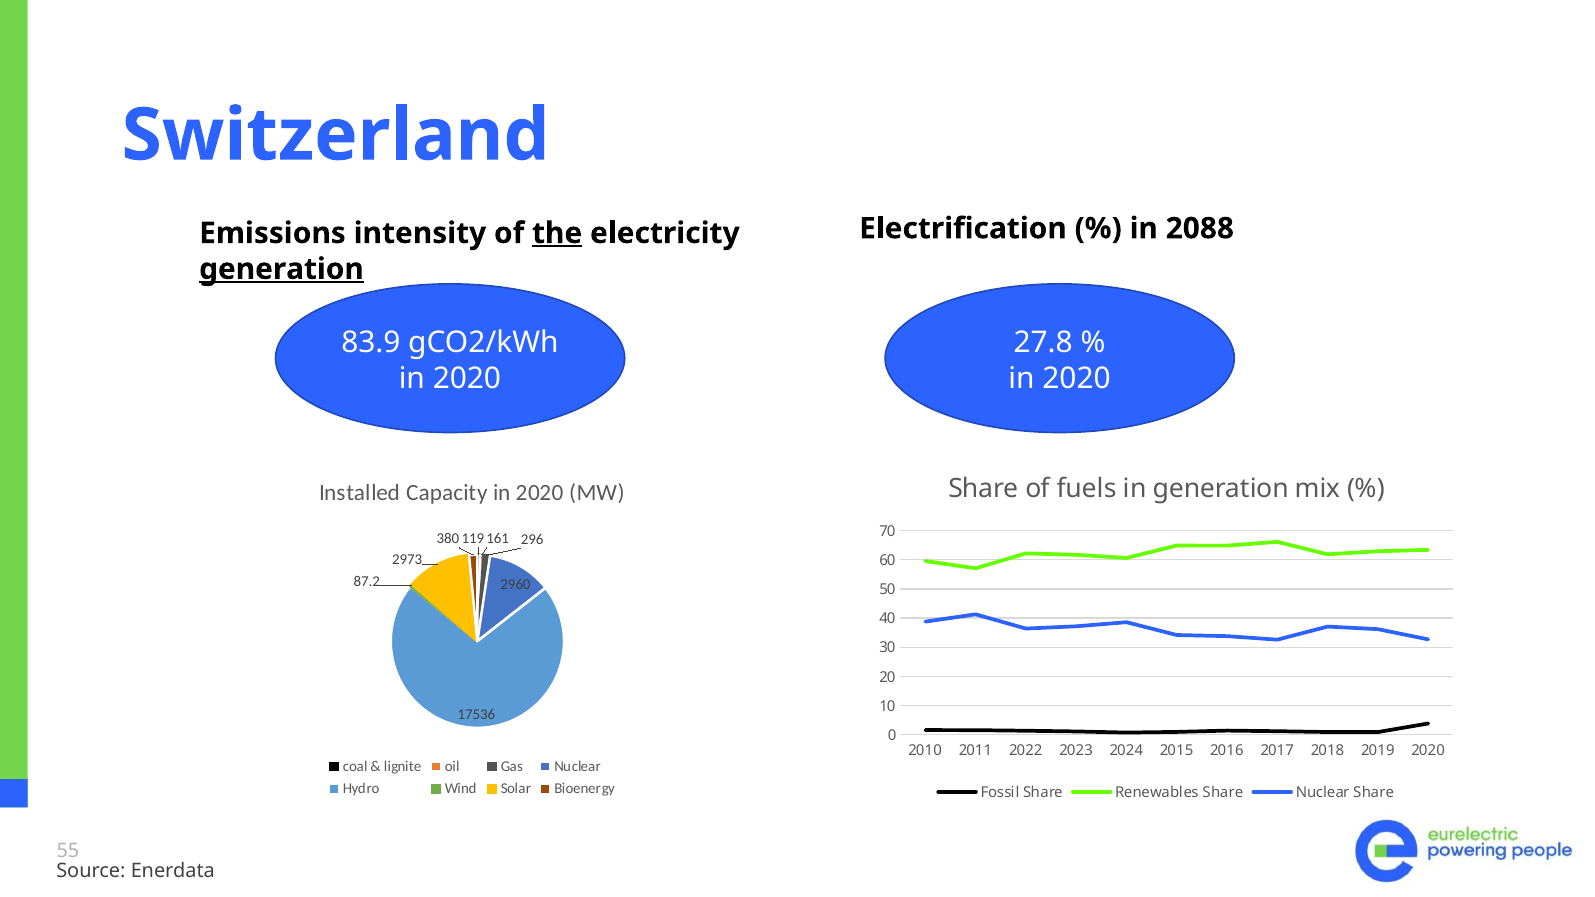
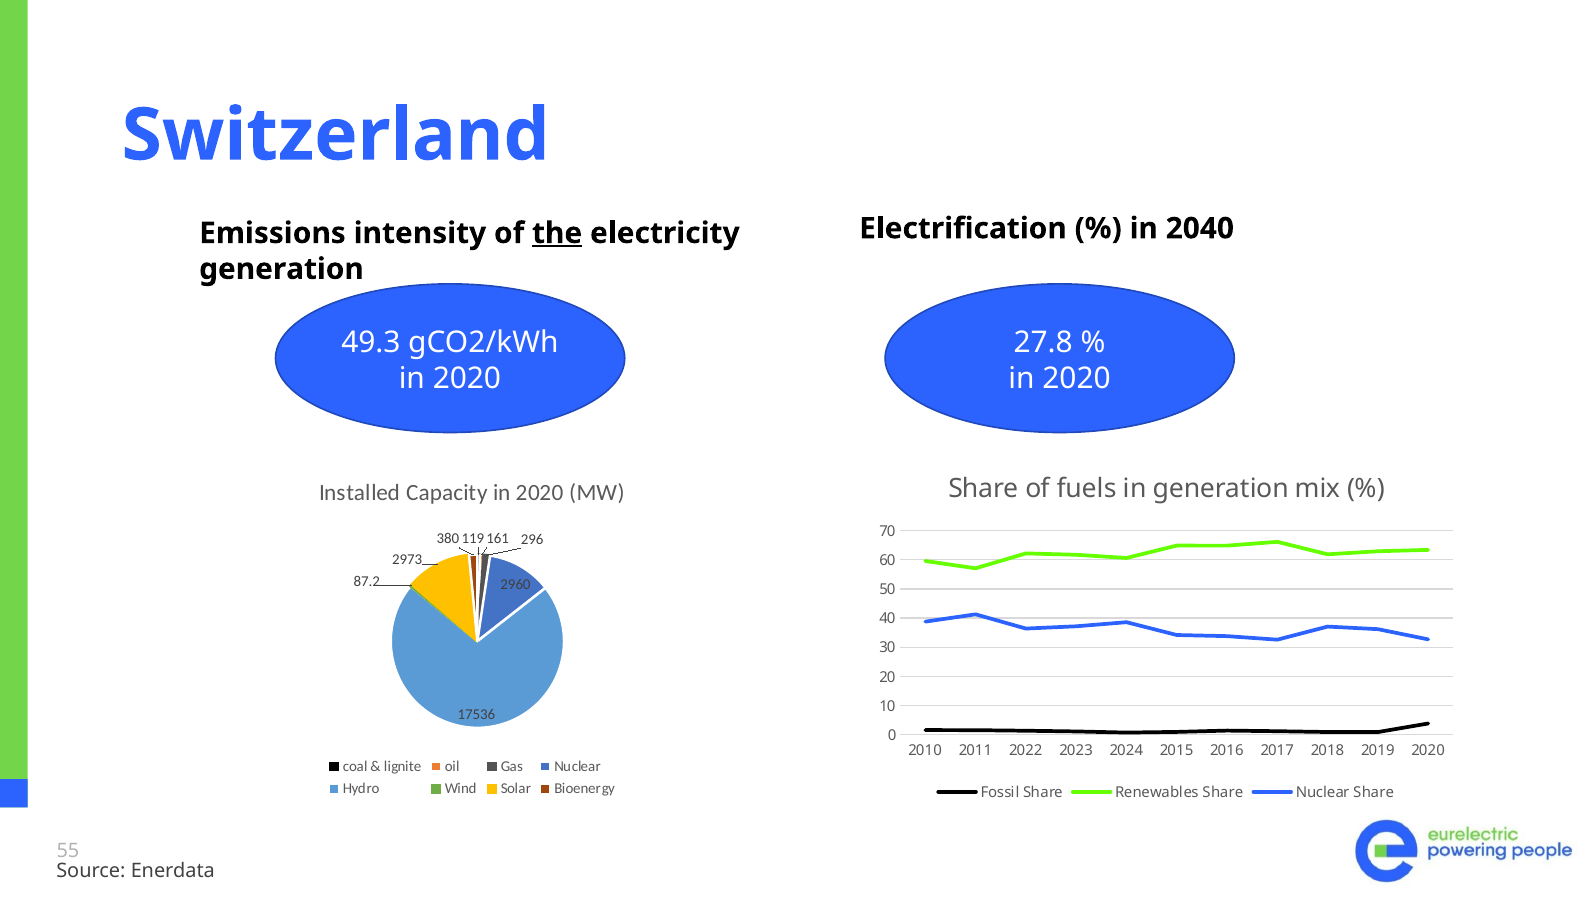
2088: 2088 -> 2040 (1200, 229)
generation underline: present -> none (281, 269)
83.9: 83.9 -> 49.3 (371, 342)
